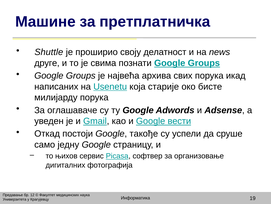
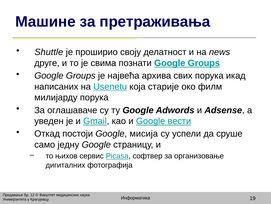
претплатничка: претплатничка -> претраживања (155, 22)
бисте: бисте -> филм (210, 86)
такође: такође -> мисија (144, 133)
